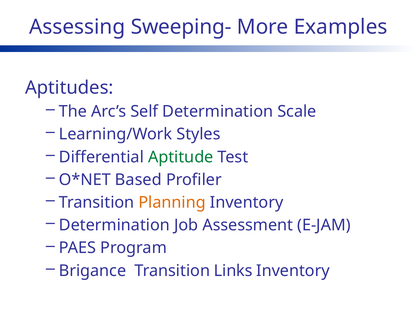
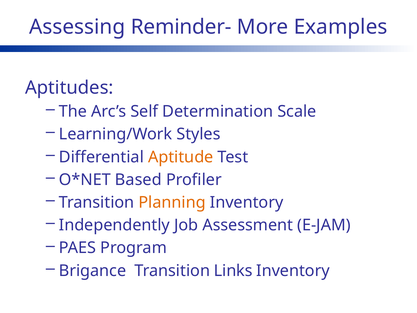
Sweeping-: Sweeping- -> Reminder- (181, 27)
Aptitude colour: green -> orange (181, 157)
Determination: Determination -> Independently (114, 225)
